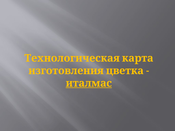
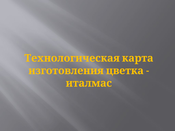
италмас underline: present -> none (89, 83)
